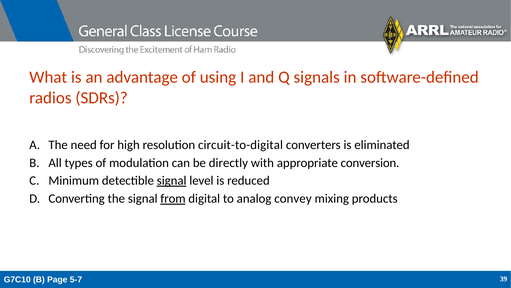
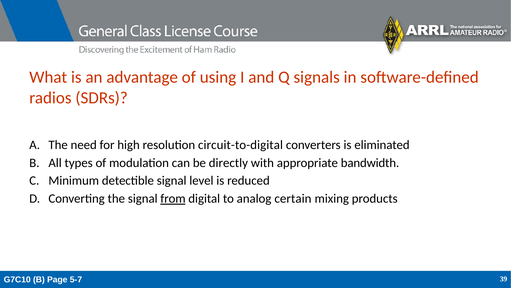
conversion: conversion -> bandwidth (370, 162)
signal underline: present -> none (172, 180)
convey: convey -> certain (293, 198)
